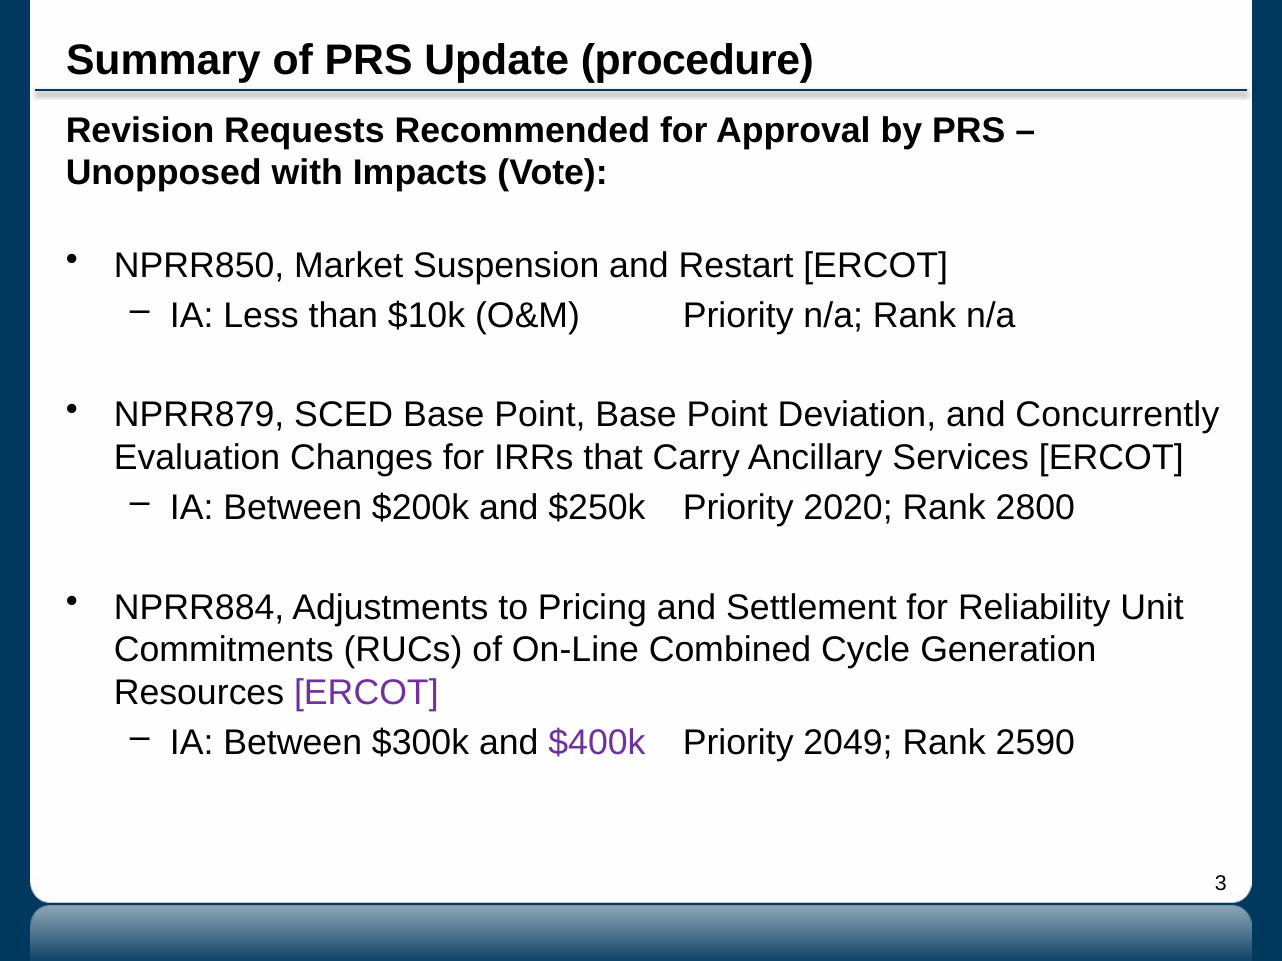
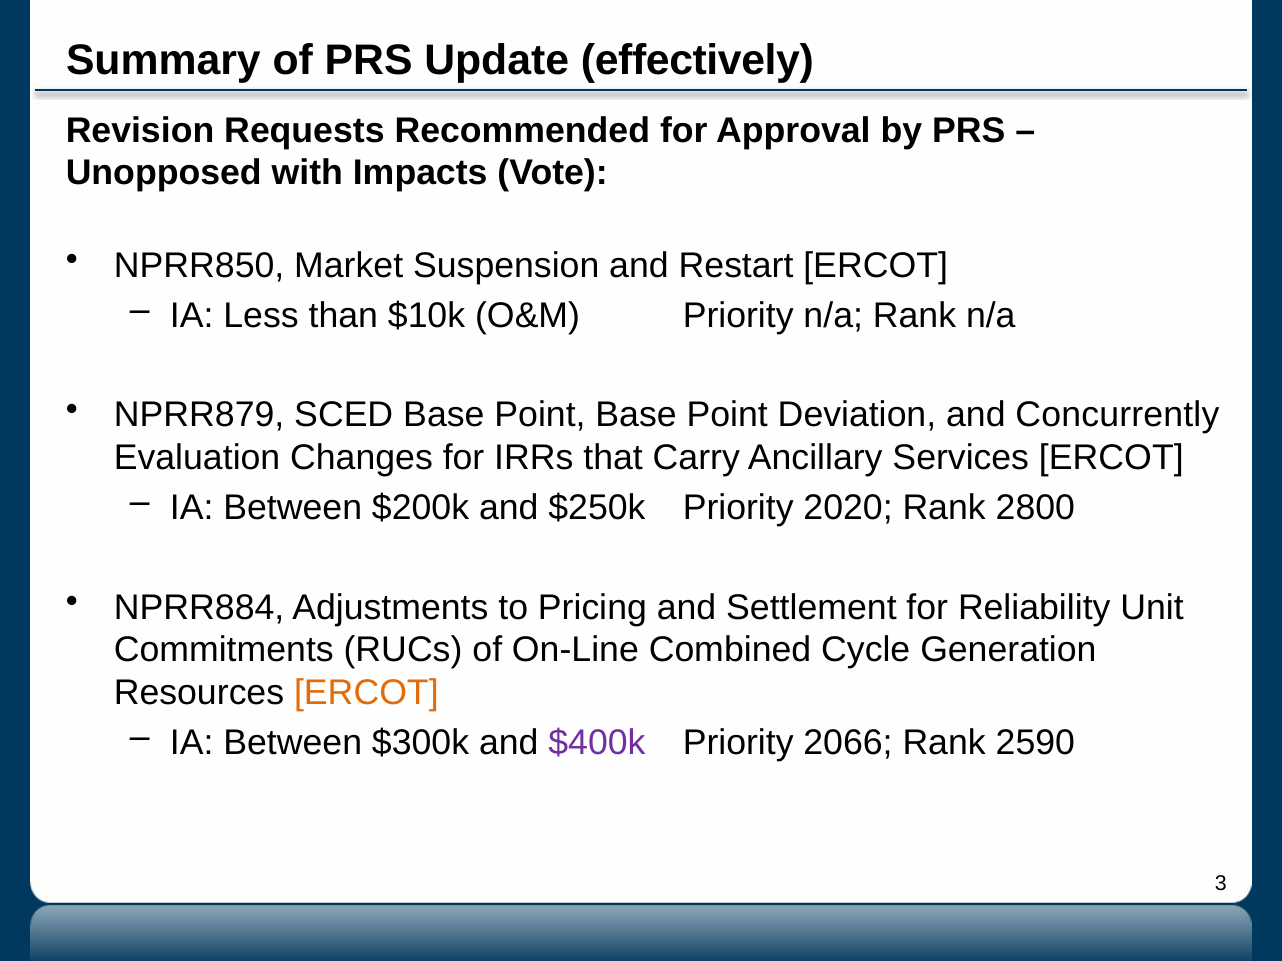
procedure: procedure -> effectively (697, 60)
ERCOT colour: purple -> orange (366, 693)
2049: 2049 -> 2066 (848, 743)
